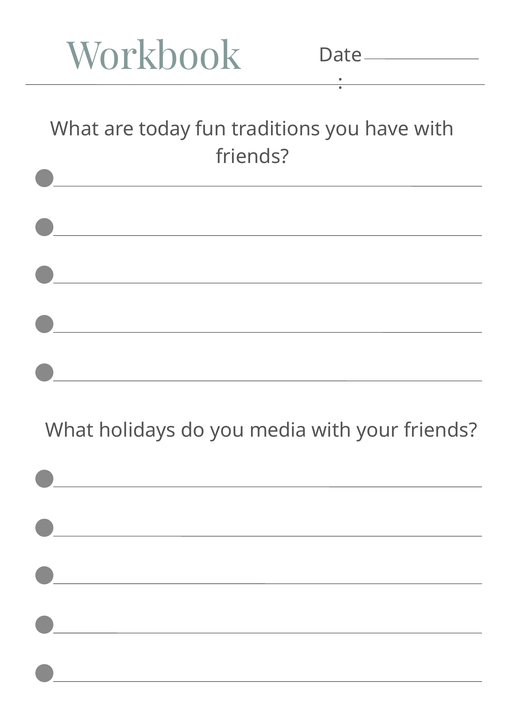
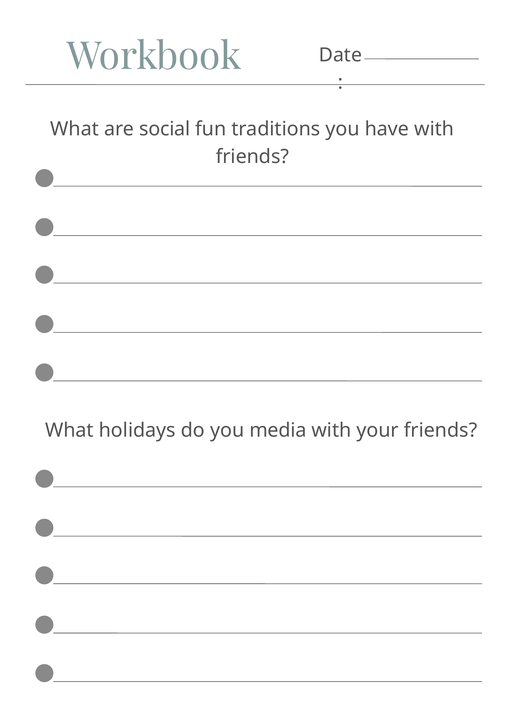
today: today -> social (165, 129)
